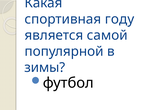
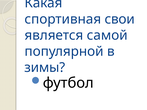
году: году -> свои (120, 19)
